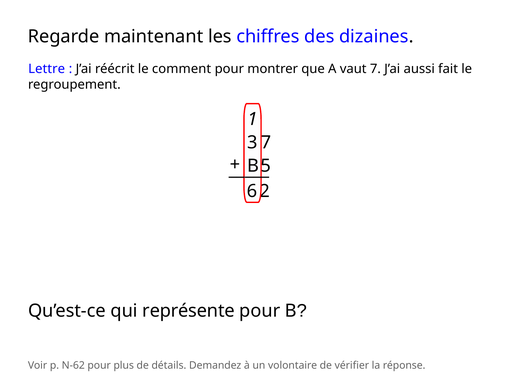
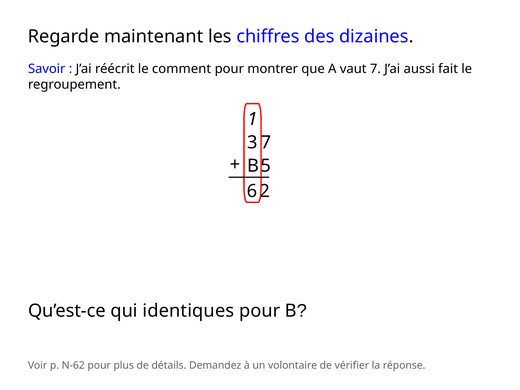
Lettre: Lettre -> Savoir (47, 69)
représente: représente -> identiques (188, 311)
